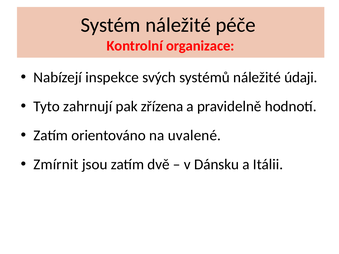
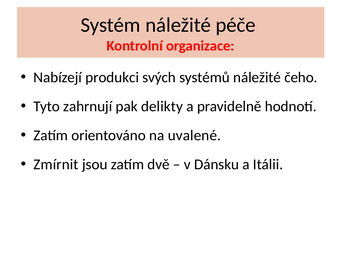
inspekce: inspekce -> produkci (112, 78)
údaji: údaji -> čeho (301, 78)
zřízena: zřízena -> delikty (162, 107)
